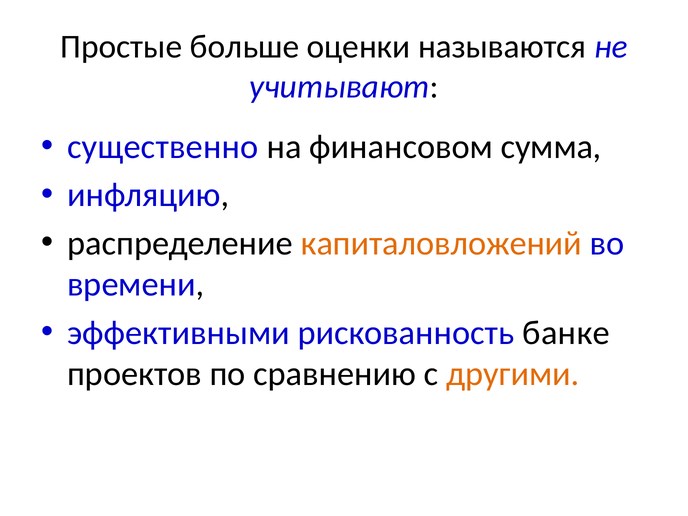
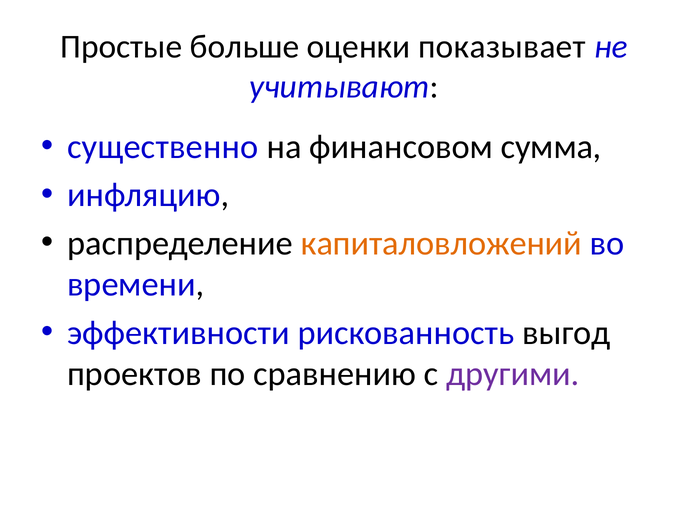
называются: называются -> показывает (502, 46)
эффективными: эффективными -> эффективности (178, 333)
банке: банке -> выгод (566, 333)
другими colour: orange -> purple (513, 374)
